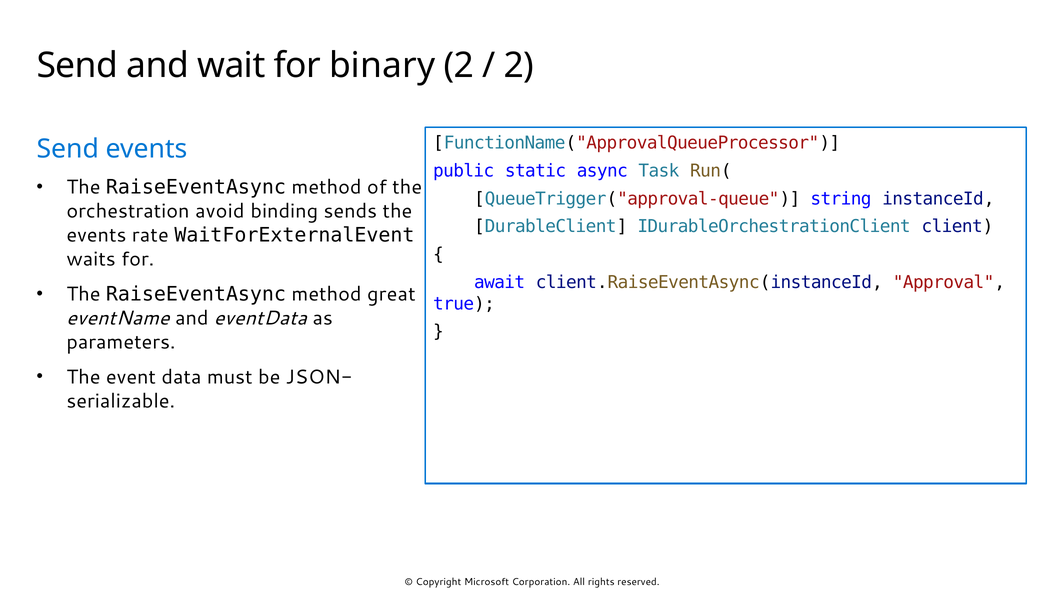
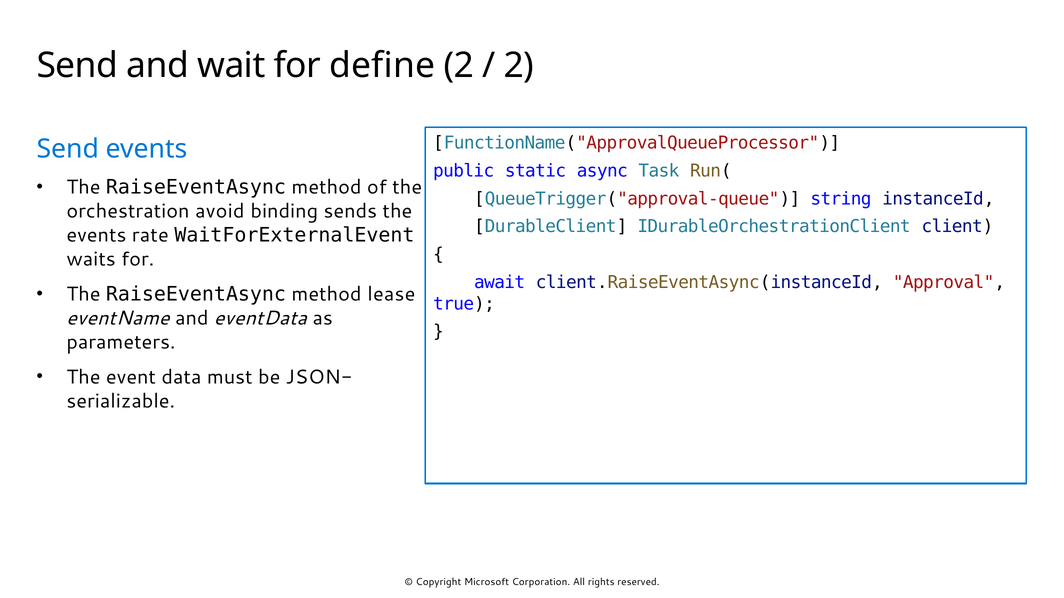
binary: binary -> define (382, 65)
great: great -> lease (391, 294)
